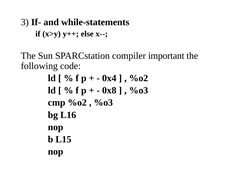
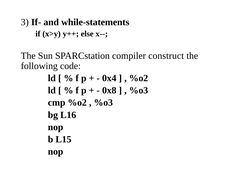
important: important -> construct (166, 56)
